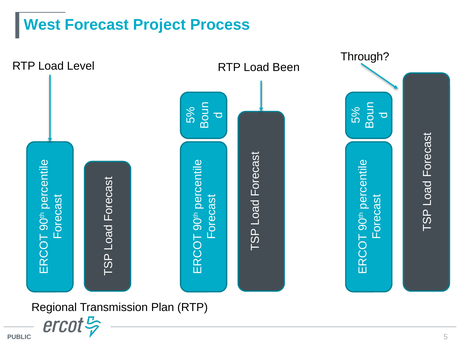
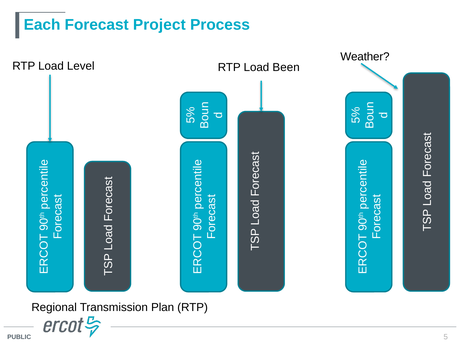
West: West -> Each (42, 25)
Through: Through -> Weather (365, 57)
